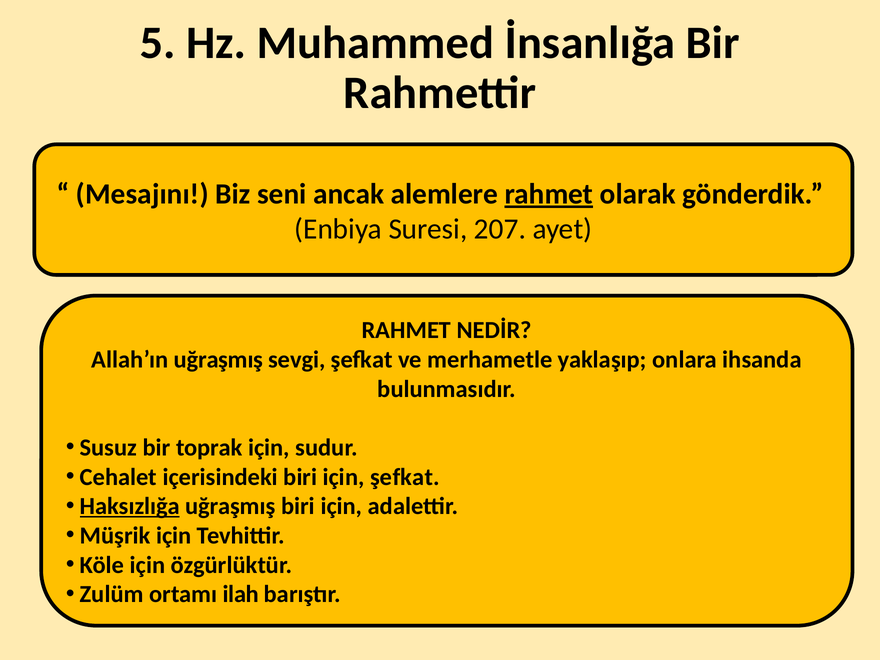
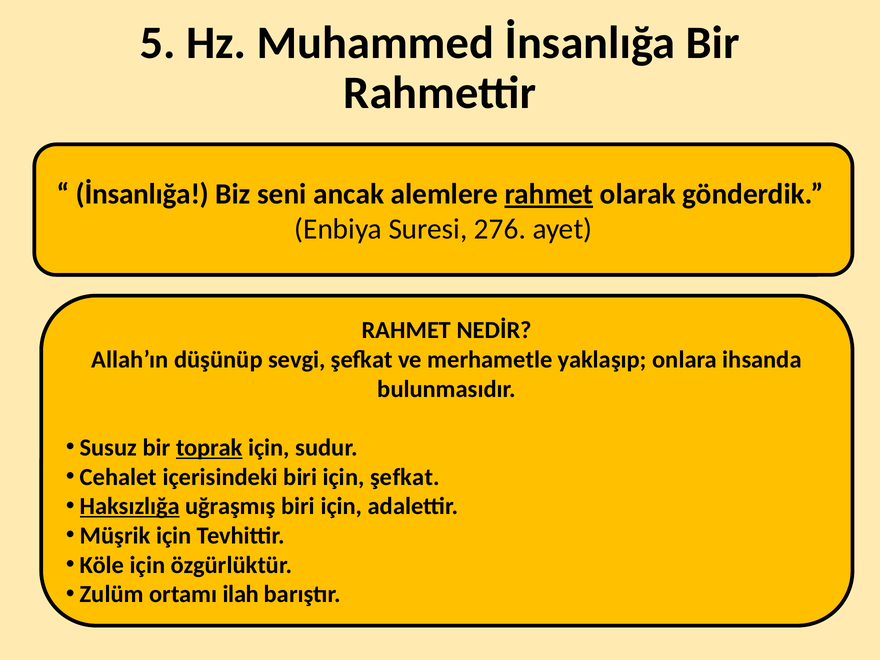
Mesajını: Mesajını -> İnsanlığa (142, 194)
207: 207 -> 276 (500, 229)
Allah’ın uğraşmış: uğraşmış -> düşünüp (218, 360)
toprak underline: none -> present (209, 448)
